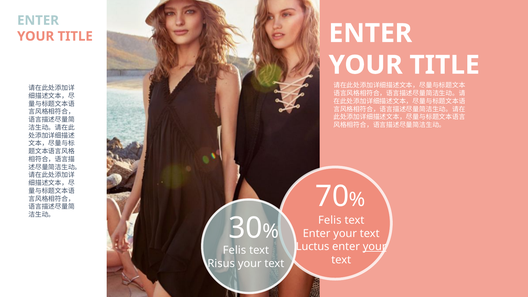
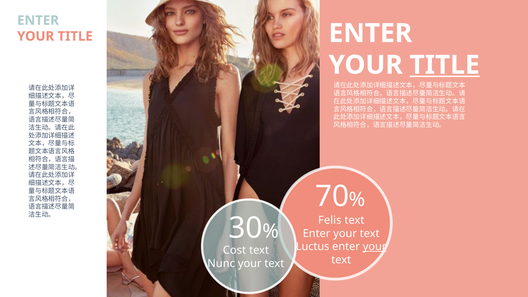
TITLE underline: none -> present (445, 65)
Felis: Felis -> Cost (234, 250)
Risus: Risus -> Nunc (221, 263)
